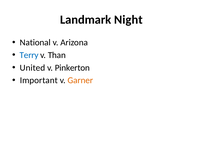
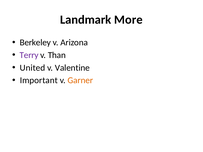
Night: Night -> More (128, 20)
National: National -> Berkeley (35, 43)
Terry colour: blue -> purple (29, 55)
Pinkerton: Pinkerton -> Valentine (72, 68)
